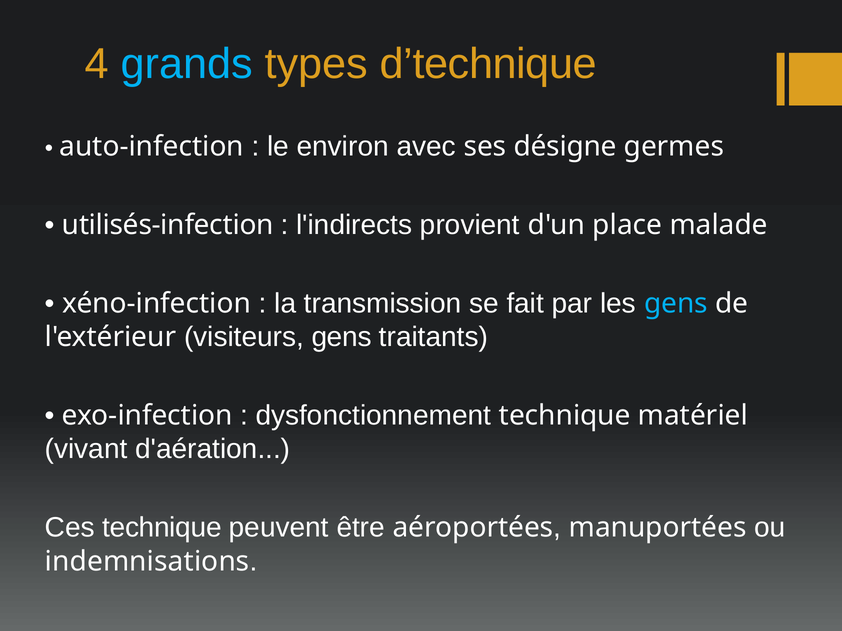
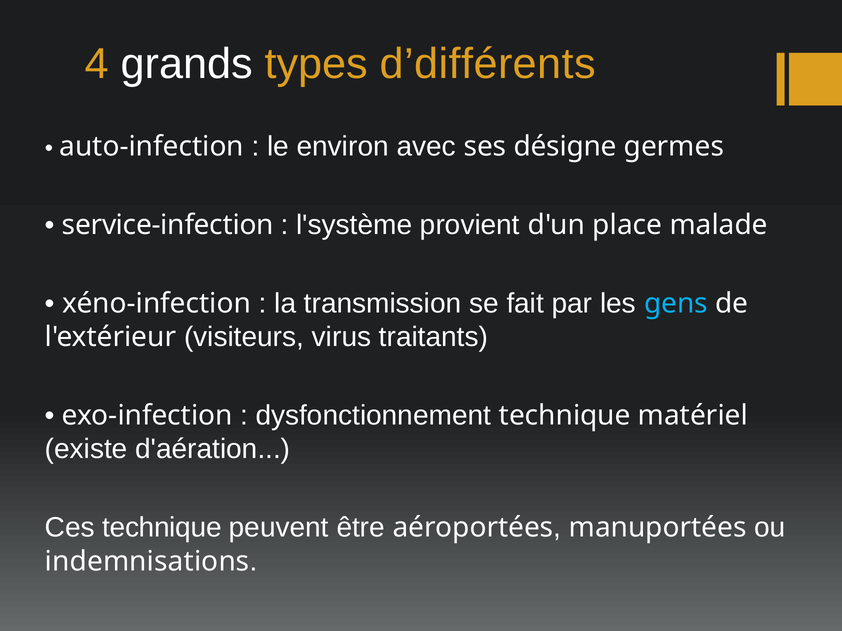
grands colour: light blue -> white (187, 64)
d’technique: d’technique -> d’différents (488, 64)
utilisés-infection: utilisés-infection -> service-infection (168, 225)
l'indirects: l'indirects -> l'système (354, 225)
visiteurs gens: gens -> virus (341, 337)
vivant: vivant -> existe (86, 450)
